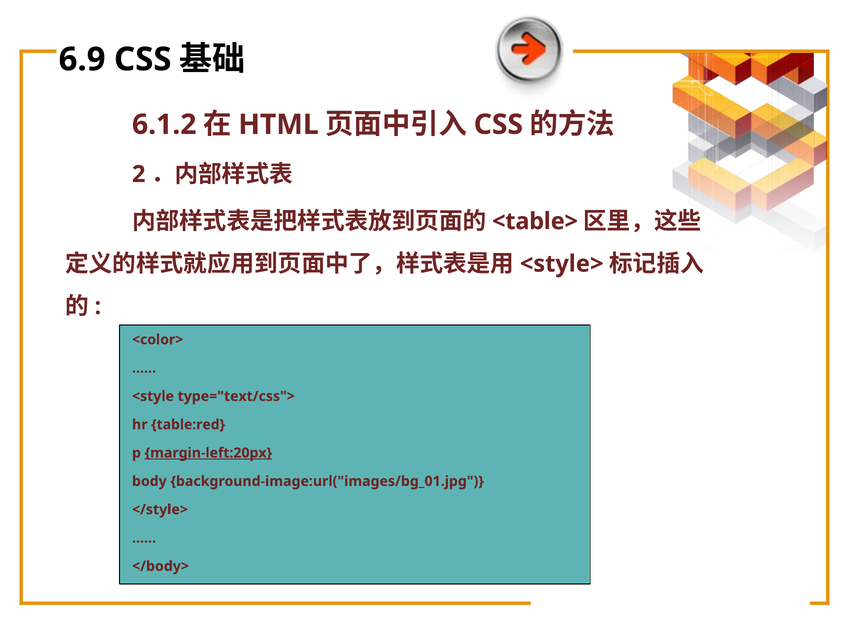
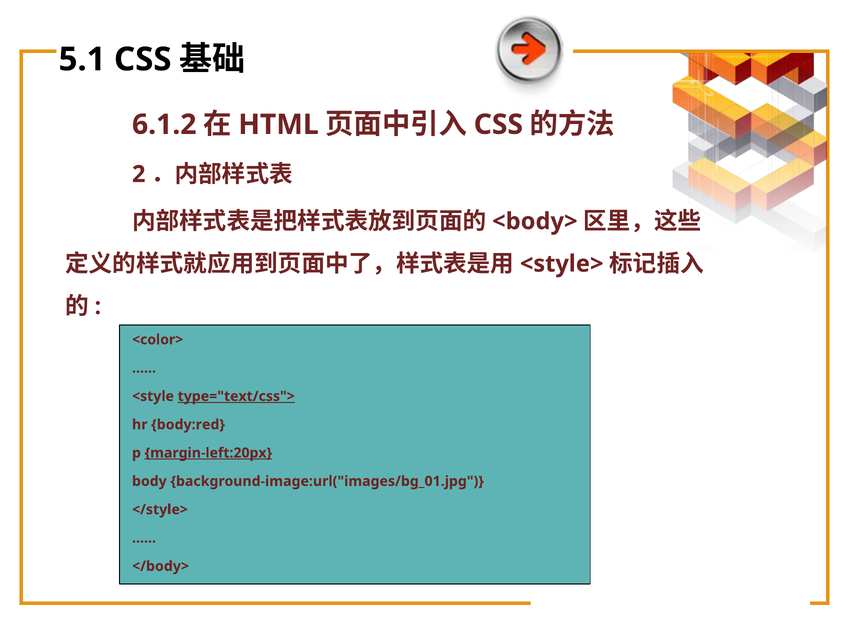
6.9: 6.9 -> 5.1 (82, 59)
<table>: <table> -> <body> (535, 221)
type="text/css"> underline: none -> present (236, 396)
table:red: table:red -> body:red (188, 424)
